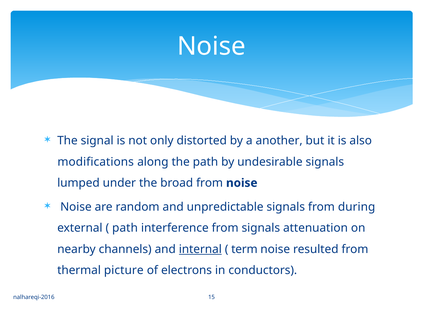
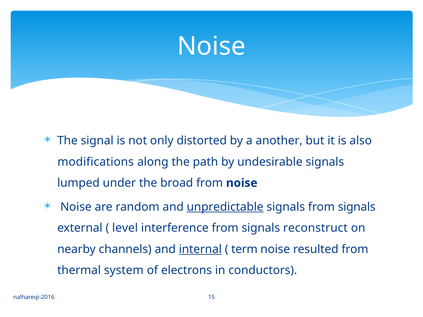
unpredictable underline: none -> present (225, 207)
signals from during: during -> signals (357, 207)
path: path -> level (125, 228)
attenuation: attenuation -> reconstruct (315, 228)
picture: picture -> system (124, 271)
